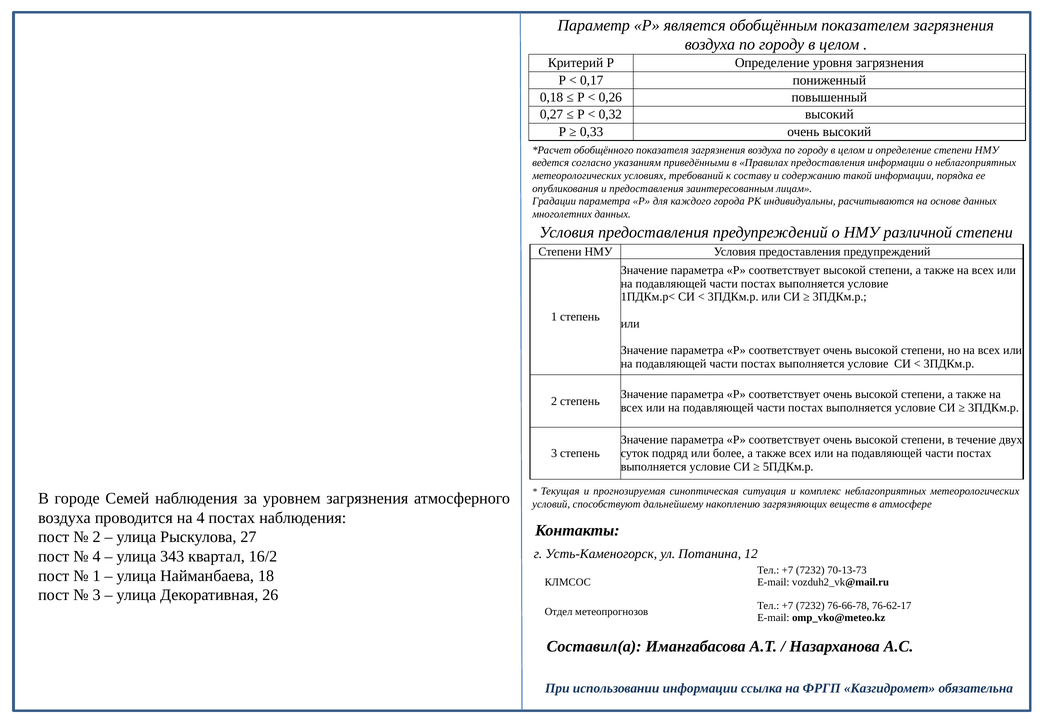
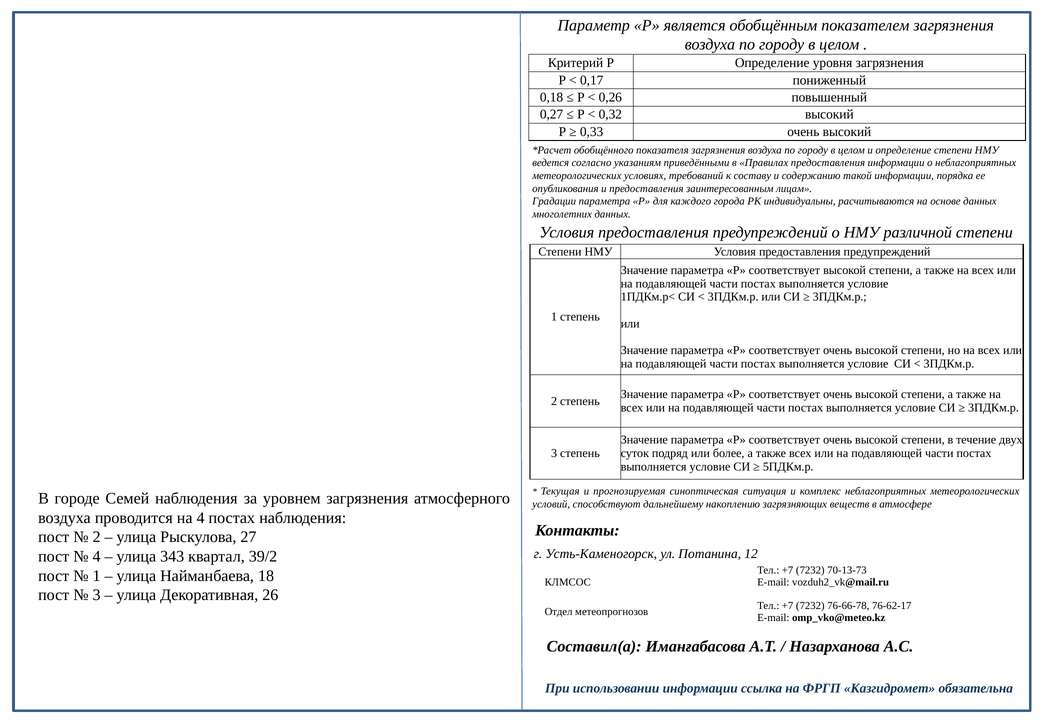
16/2: 16/2 -> 39/2 (263, 556)
